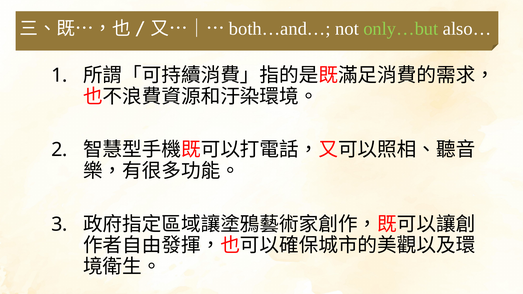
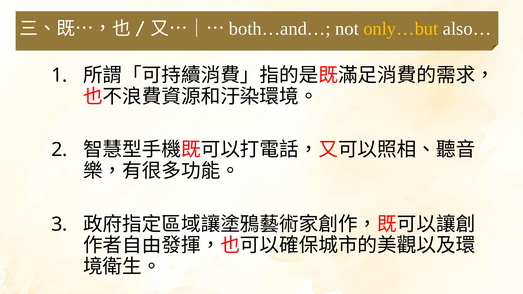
only…but colour: light green -> yellow (401, 29)
